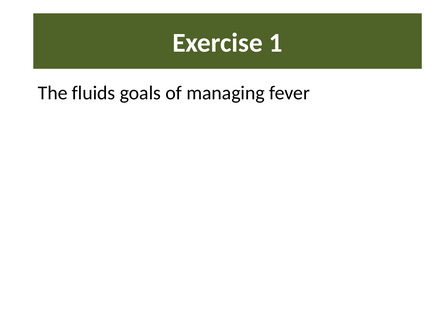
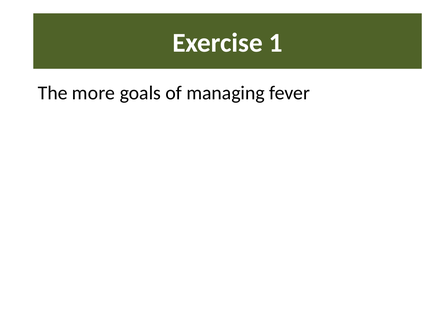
fluids: fluids -> more (94, 93)
